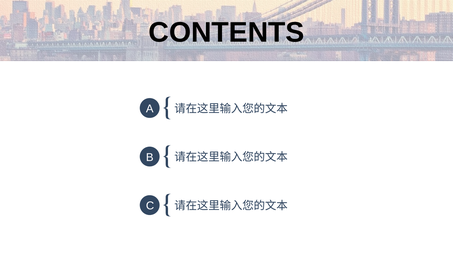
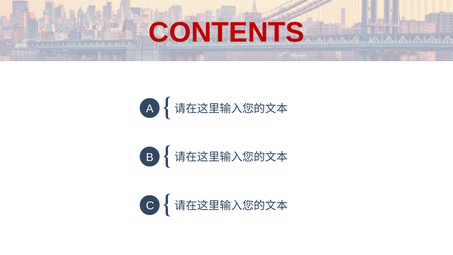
CONTENTS colour: black -> red (226, 32)
